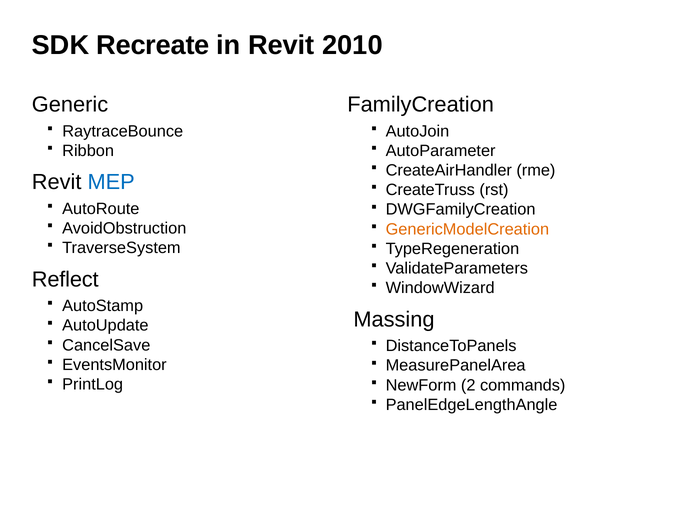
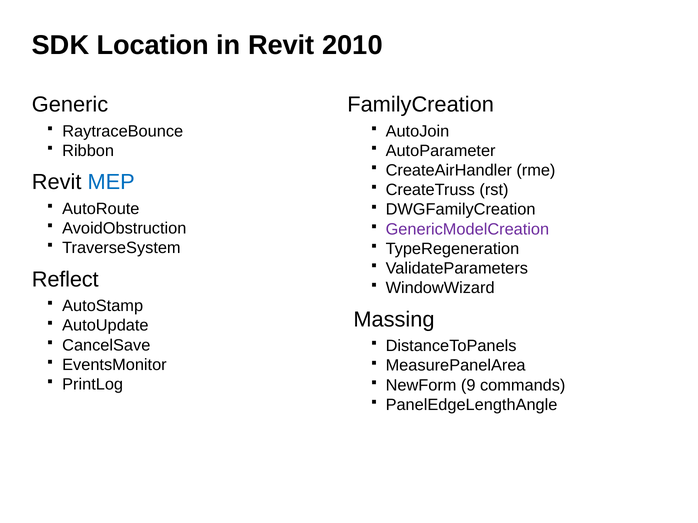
Recreate: Recreate -> Location (153, 45)
GenericModelCreation colour: orange -> purple (467, 229)
2: 2 -> 9 (468, 386)
